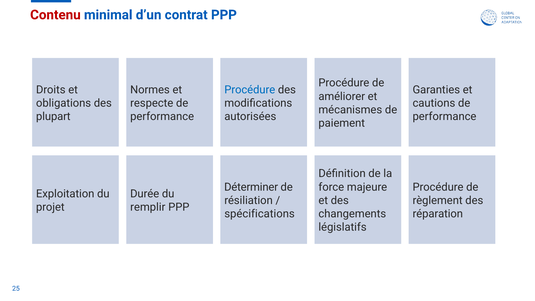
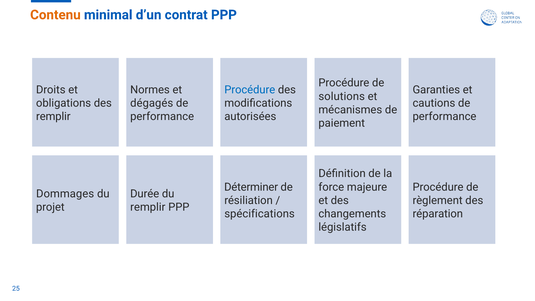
Contenu colour: red -> orange (55, 15)
améliorer: améliorer -> solutions (342, 96)
respecte: respecte -> dégagés (152, 103)
plupart: plupart -> remplir (53, 116)
Exploitation: Exploitation -> Dommages (65, 194)
